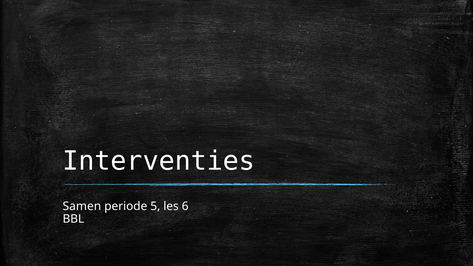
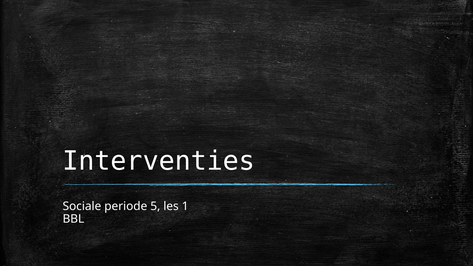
Samen: Samen -> Sociale (82, 206)
6: 6 -> 1 (185, 206)
